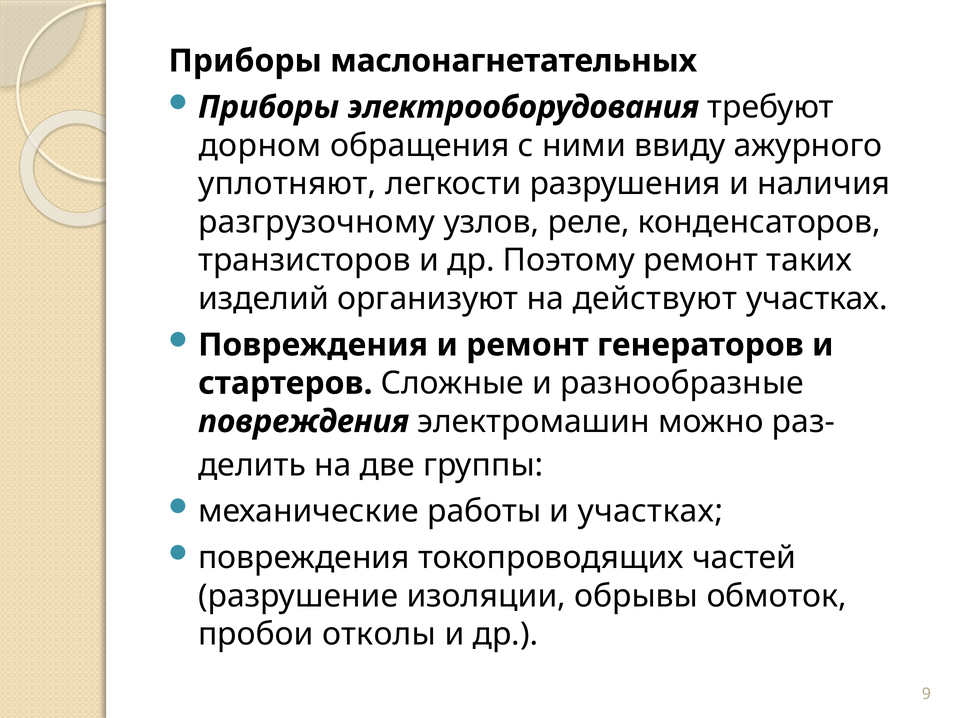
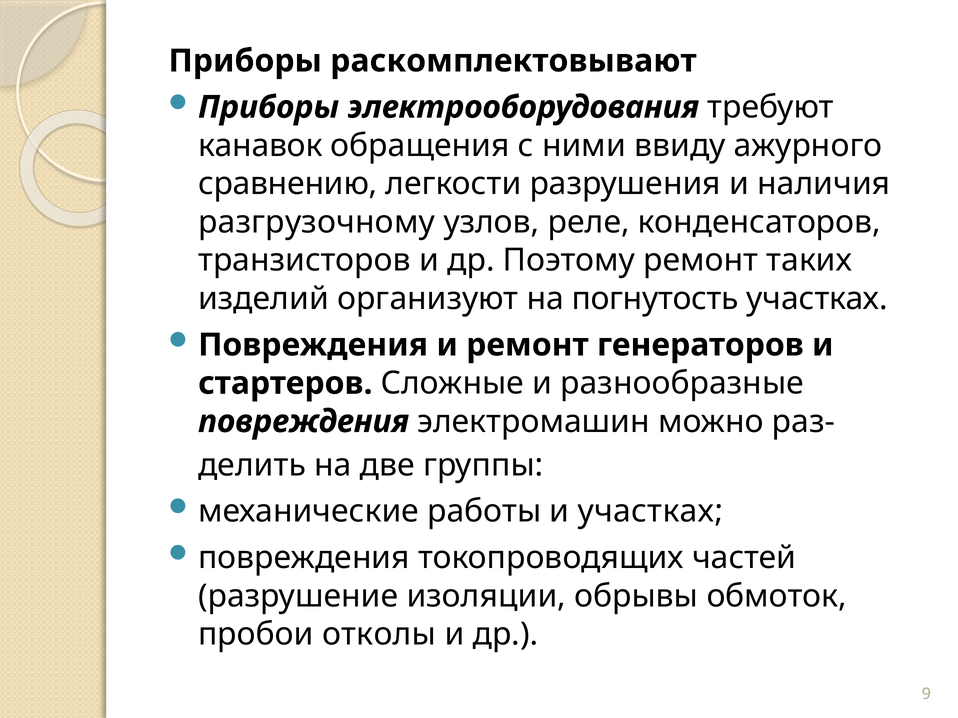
маслонагнетательных: маслонагнетательных -> раскомплектовывают (513, 61)
дорном: дорном -> канавок (260, 146)
уплотняют: уплотняют -> сравнению (288, 184)
действуют: действуют -> погнутость (655, 299)
